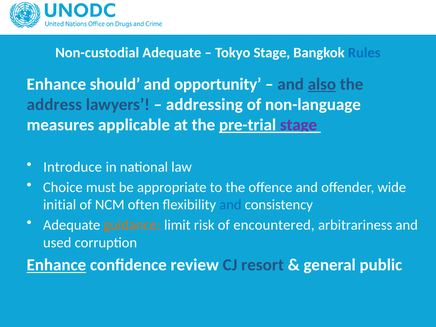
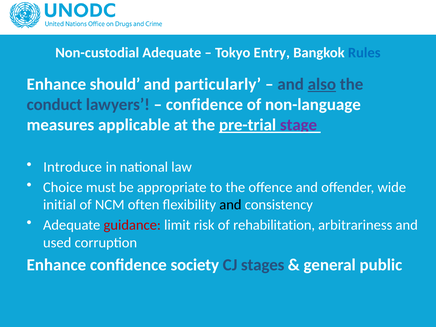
Tokyo Stage: Stage -> Entry (272, 53)
opportunity: opportunity -> particularly (218, 84)
address: address -> conduct (54, 105)
addressing: addressing -> confidence (204, 105)
and colour: blue -> black (230, 205)
guidance colour: orange -> red (132, 225)
encountered: encountered -> rehabilitation (274, 225)
Enhance underline: present -> none (56, 265)
review: review -> society (195, 265)
resort: resort -> stages (263, 265)
